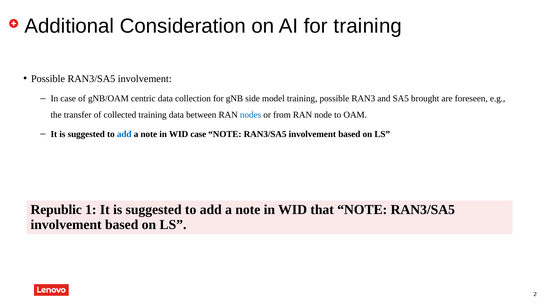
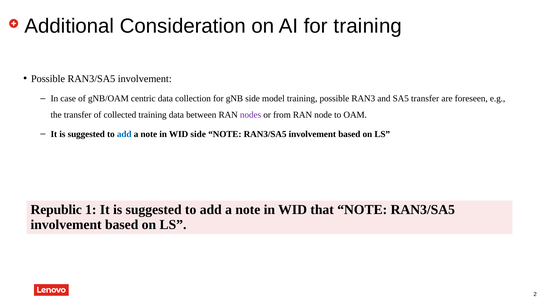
SA5 brought: brought -> transfer (425, 98)
nodes colour: blue -> purple (251, 115)
WID case: case -> side (198, 134)
